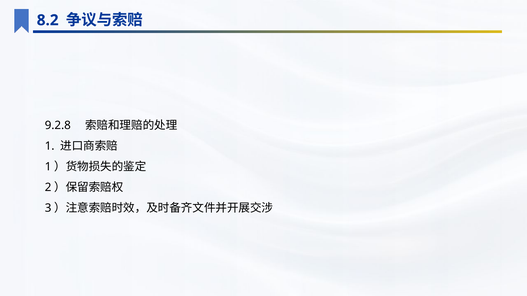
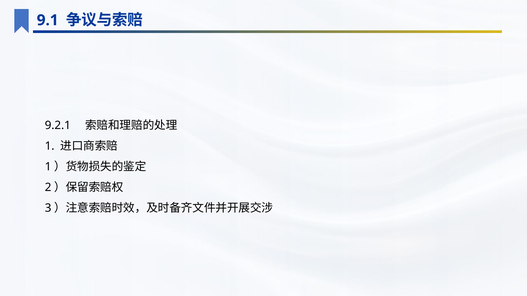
8.2: 8.2 -> 9.1 (48, 20)
9.2.8: 9.2.8 -> 9.2.1 (58, 125)
